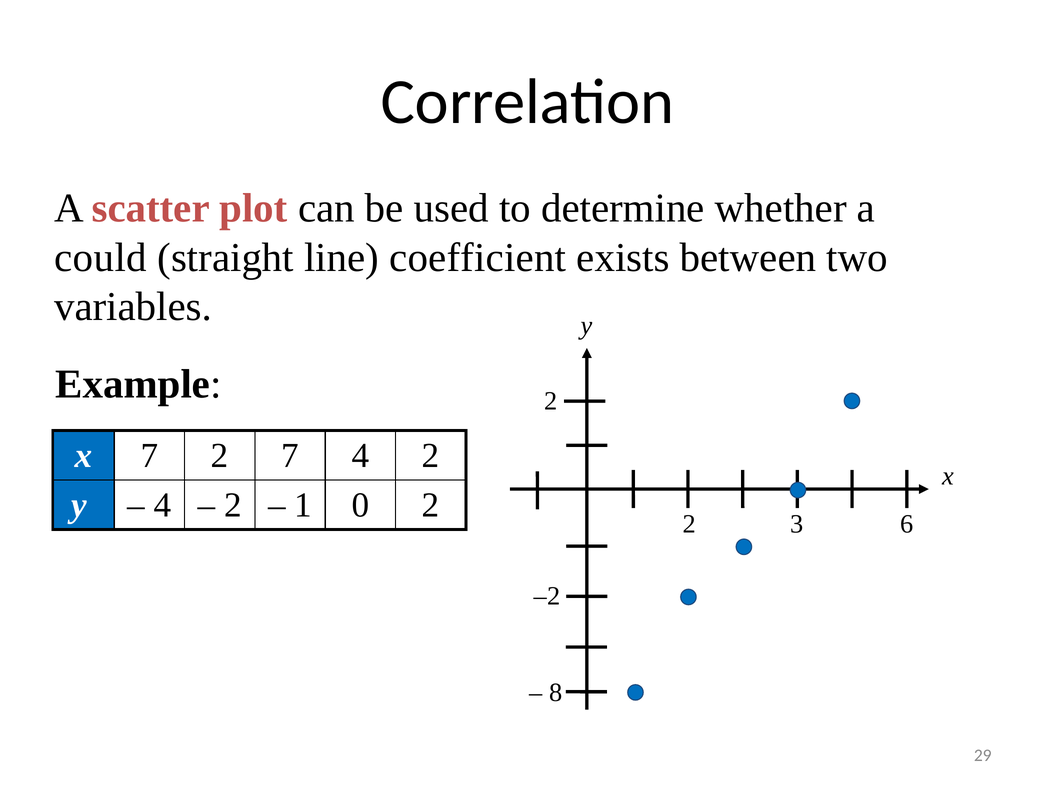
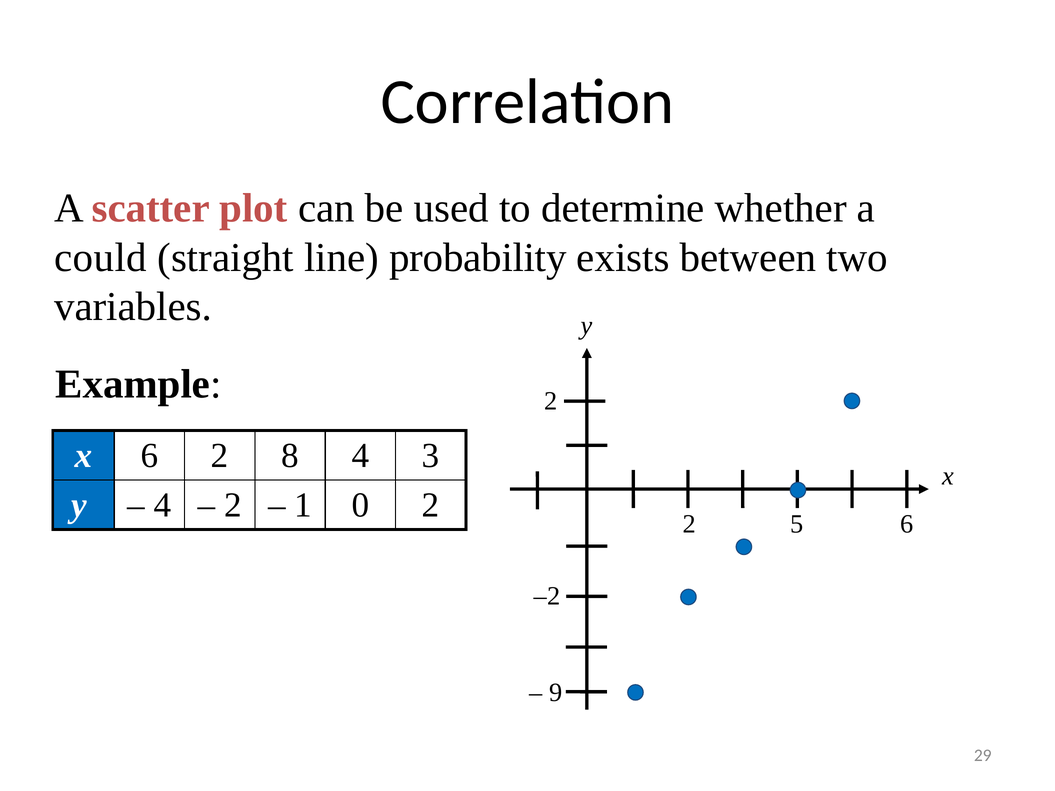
coefficient: coefficient -> probability (478, 258)
x 7: 7 -> 6 (149, 456)
2 7: 7 -> 8 (290, 456)
4 2: 2 -> 3 (431, 456)
3: 3 -> 5 (797, 524)
8: 8 -> 9 (556, 693)
